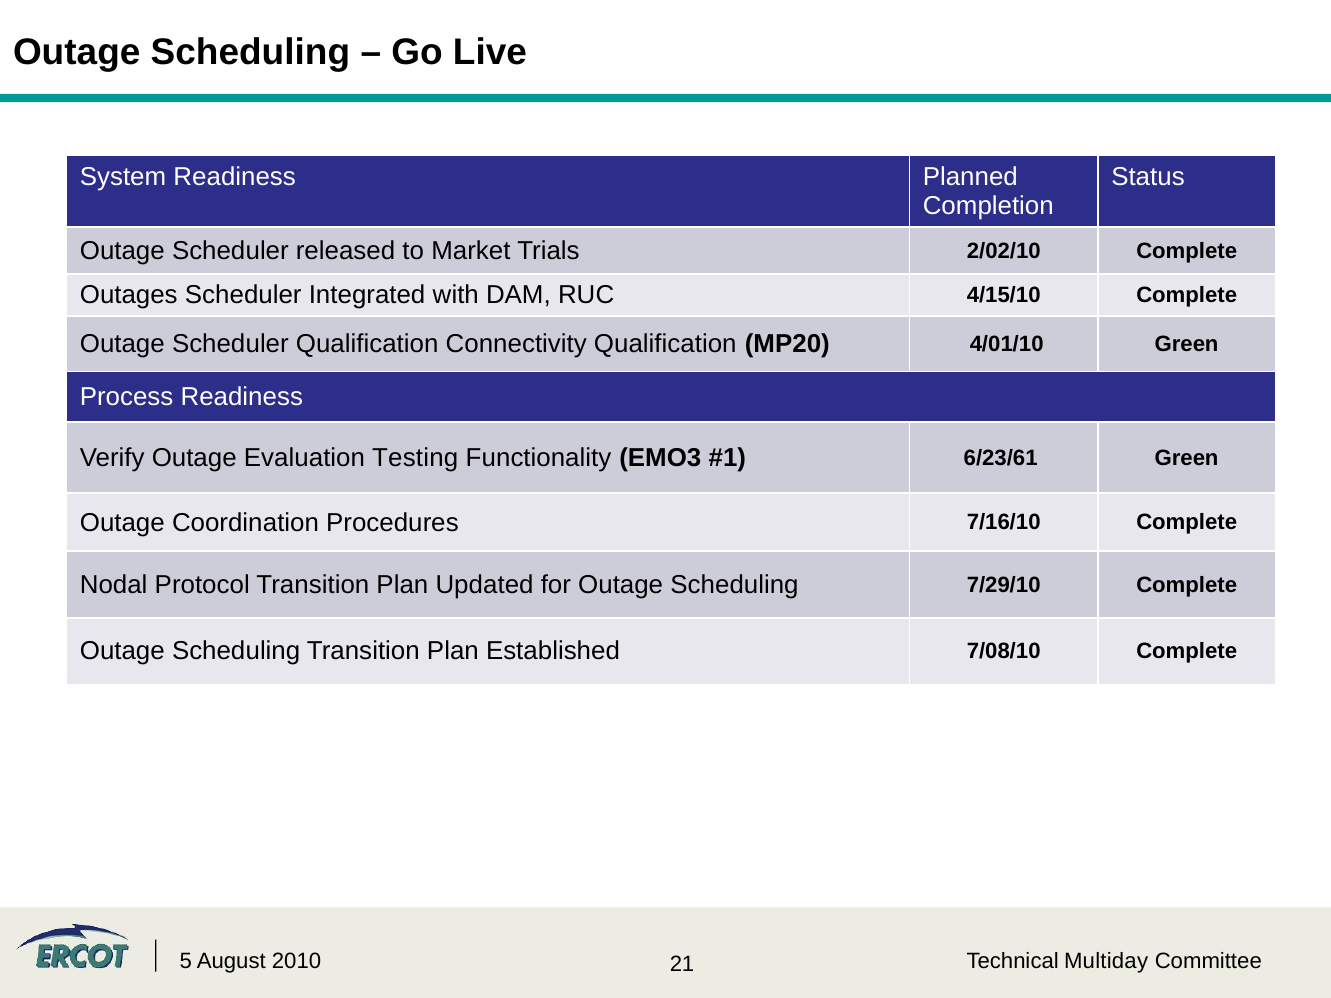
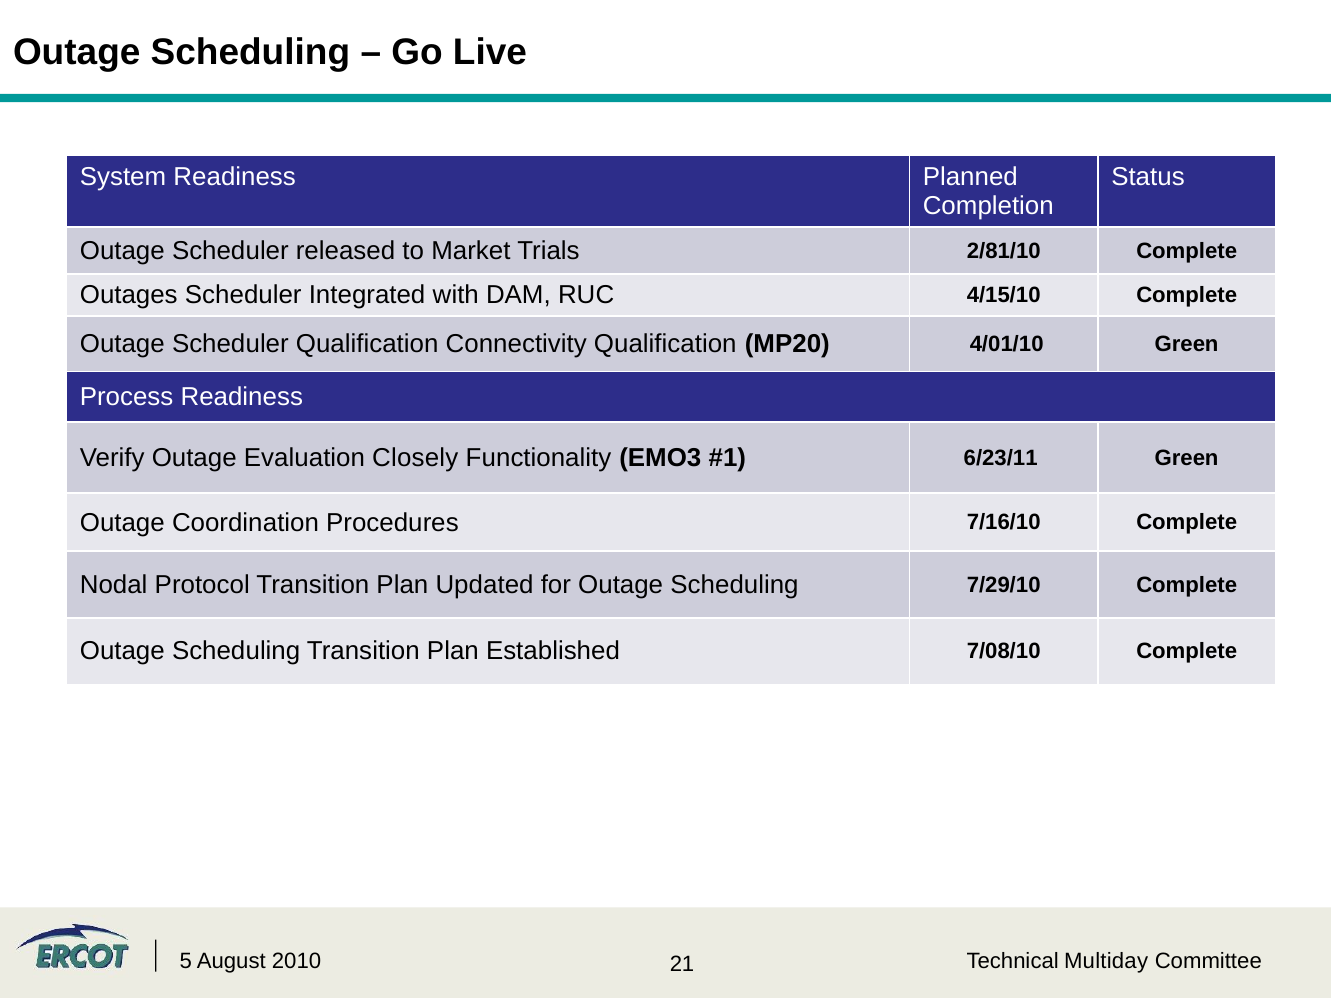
2/02/10: 2/02/10 -> 2/81/10 (1004, 251)
Testing: Testing -> Closely (415, 458)
6/23/61: 6/23/61 -> 6/23/11 (1001, 458)
